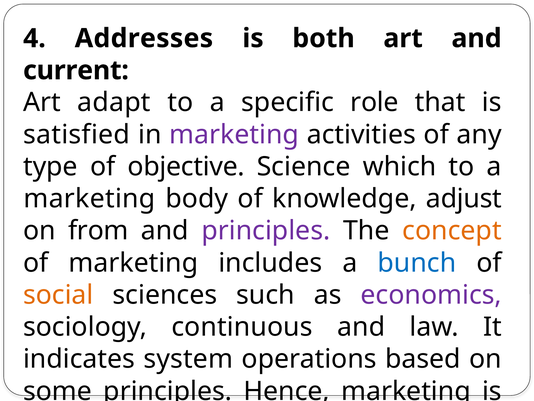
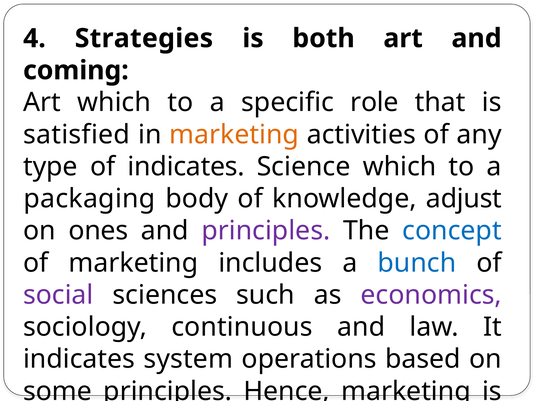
Addresses: Addresses -> Strategies (144, 38)
current: current -> coming (76, 70)
Art adapt: adapt -> which (114, 102)
marketing colour: purple -> orange (234, 134)
of objective: objective -> indicates (186, 166)
marketing: marketing -> packaging (89, 199)
from: from -> ones (98, 231)
concept colour: orange -> blue (452, 231)
social colour: orange -> purple (58, 295)
